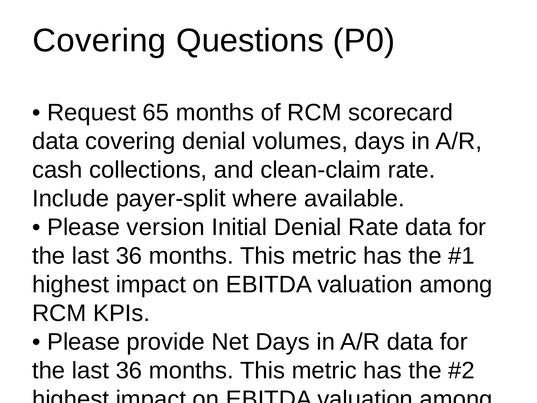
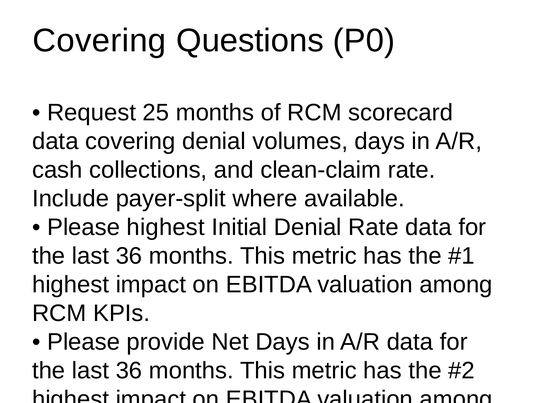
65: 65 -> 25 (156, 113)
Please version: version -> highest (166, 227)
